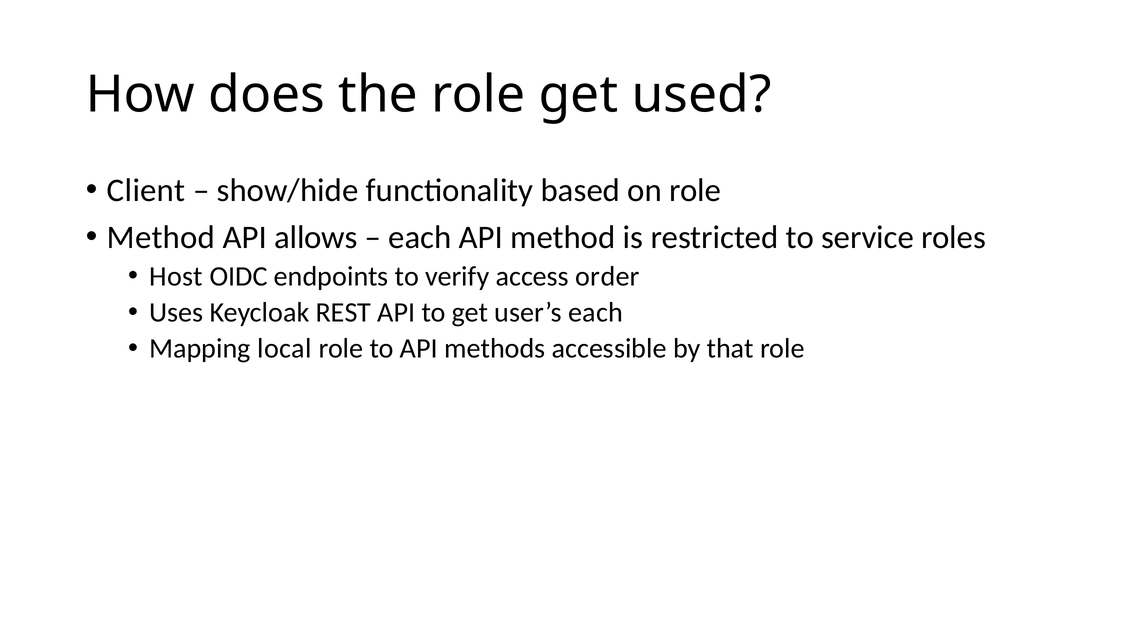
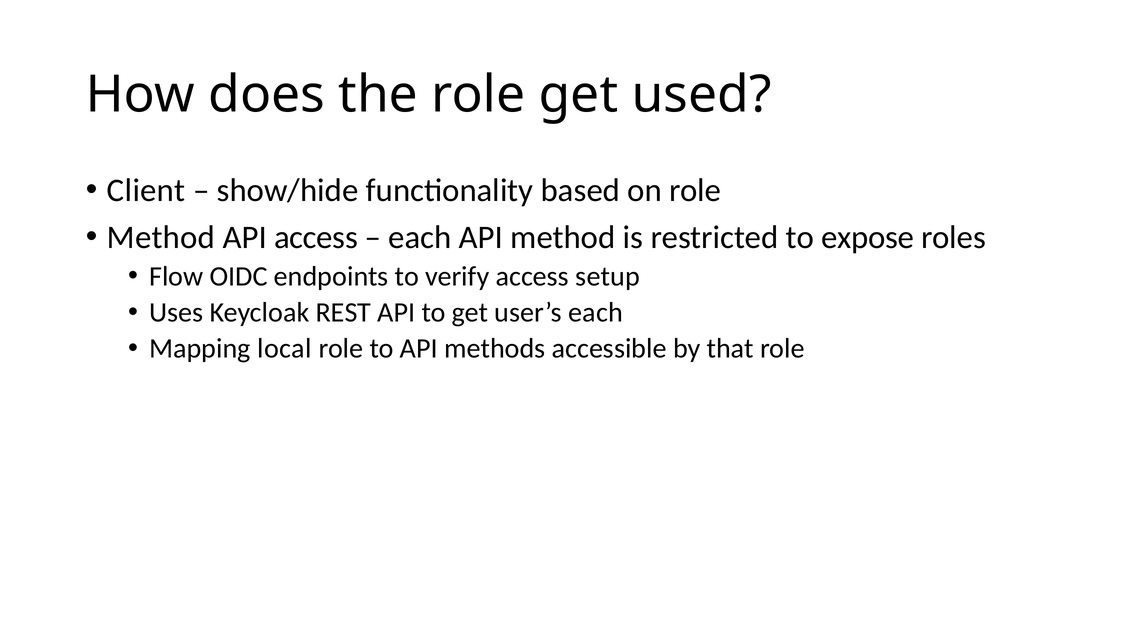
API allows: allows -> access (316, 238)
service: service -> expose (868, 238)
Host: Host -> Flow (176, 276)
order: order -> setup (608, 276)
